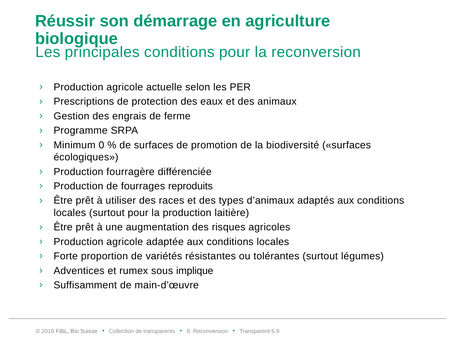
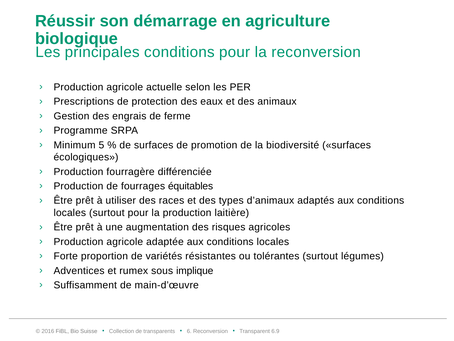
0: 0 -> 5 (101, 145)
reproduits: reproduits -> équitables (191, 186)
